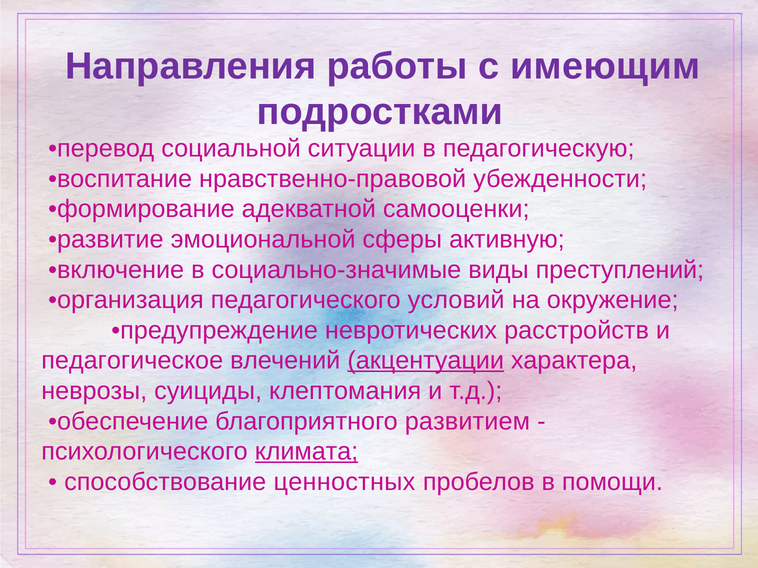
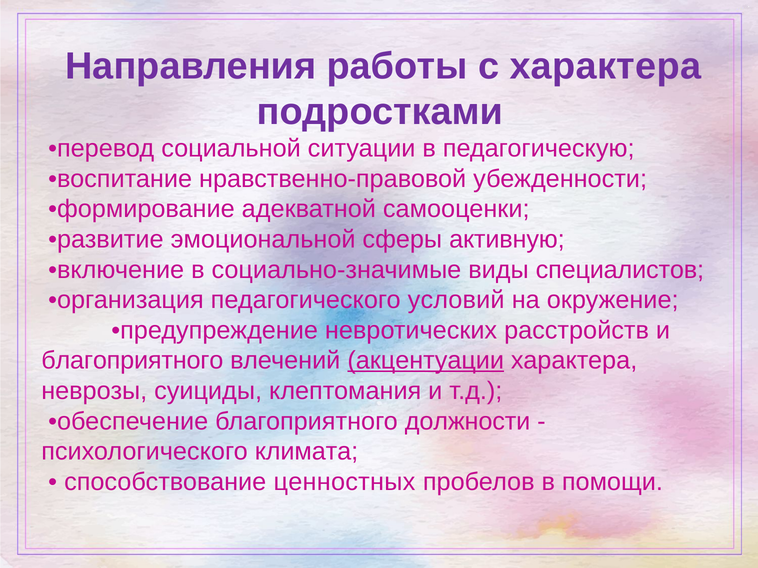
с имеющим: имеющим -> характера (605, 66)
преступлений: преступлений -> специалистов (620, 270)
педагогическое: педагогическое -> благоприятного (132, 361)
развитием: развитием -> должности (468, 422)
климата underline: present -> none (307, 452)
